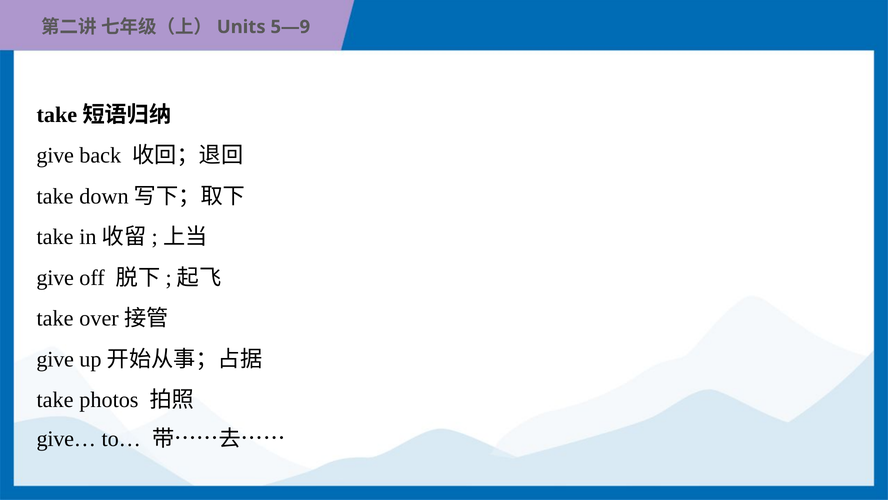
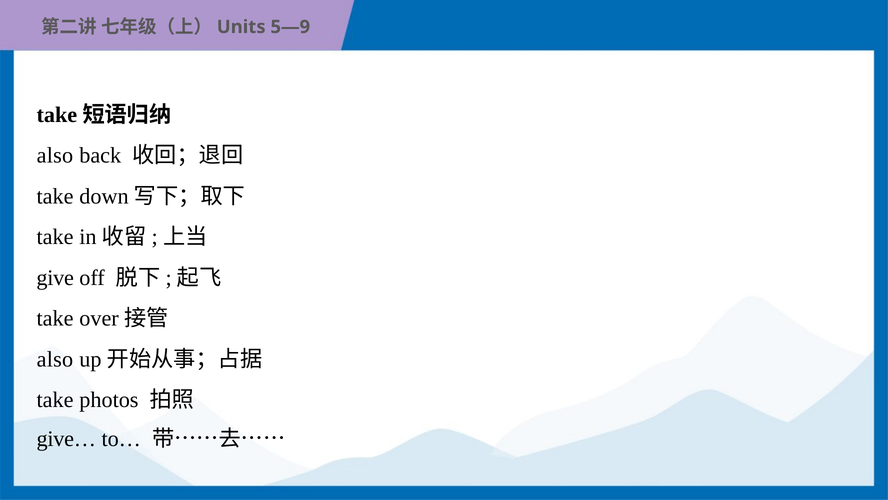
give: give -> also (55, 155)
give: give -> also (55, 359)
